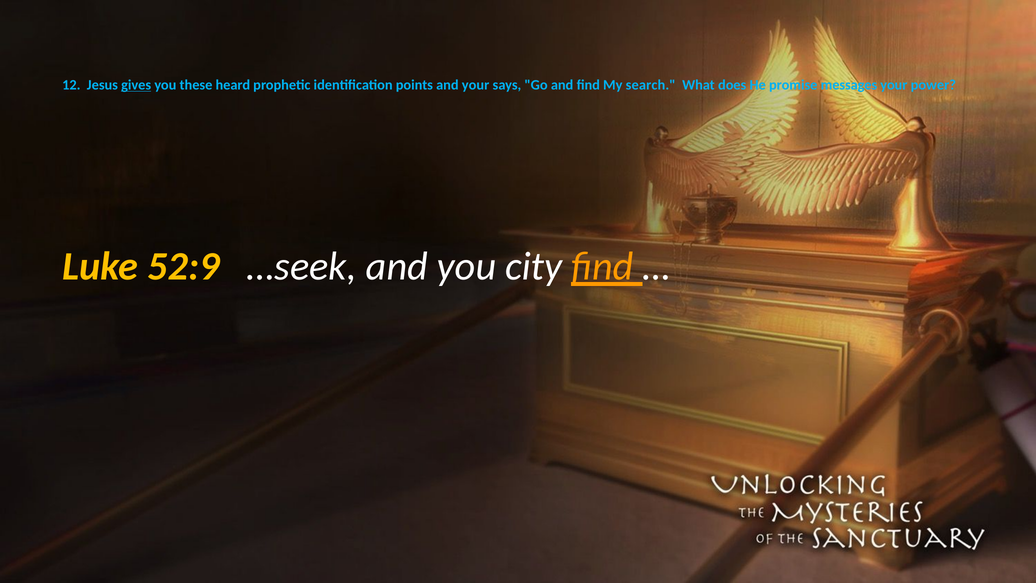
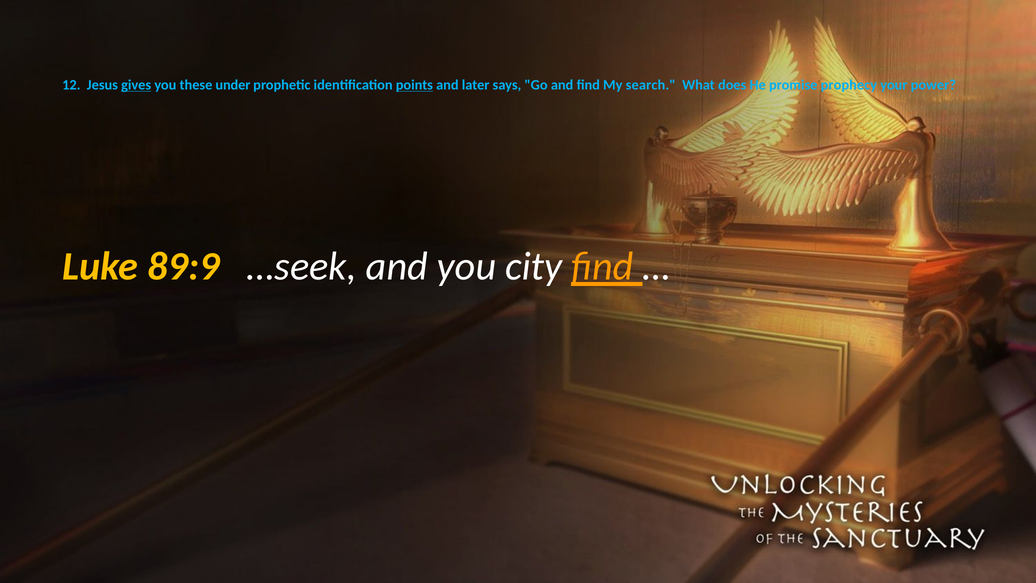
heard: heard -> under (233, 85)
points underline: none -> present (414, 85)
and your: your -> later (476, 85)
messages: messages -> prophecy (849, 85)
52:9: 52:9 -> 89:9 (183, 267)
